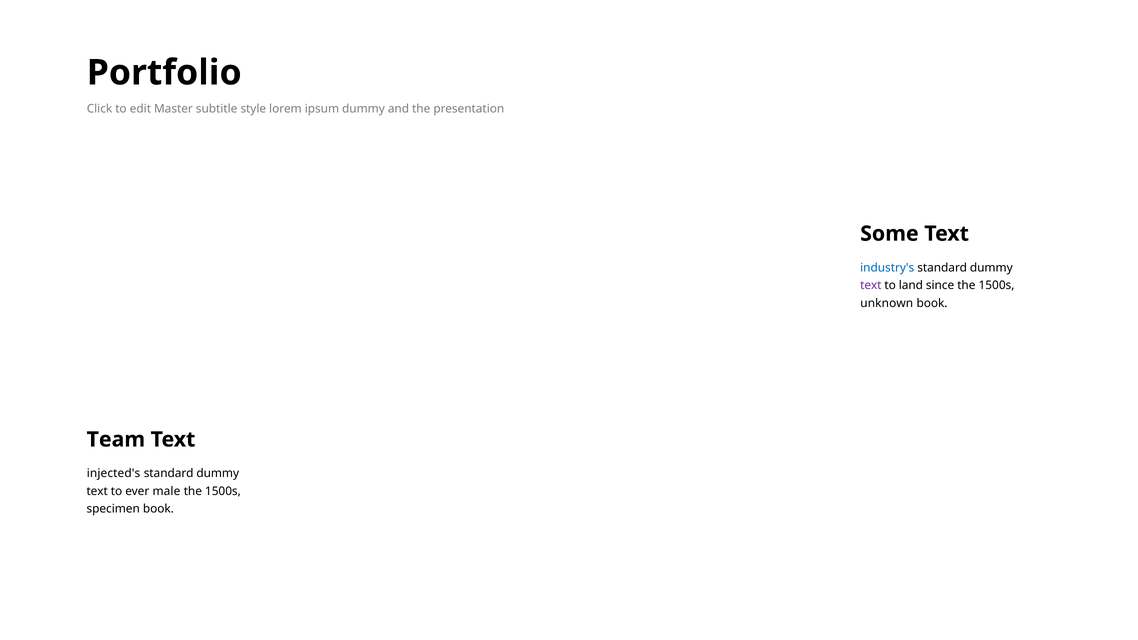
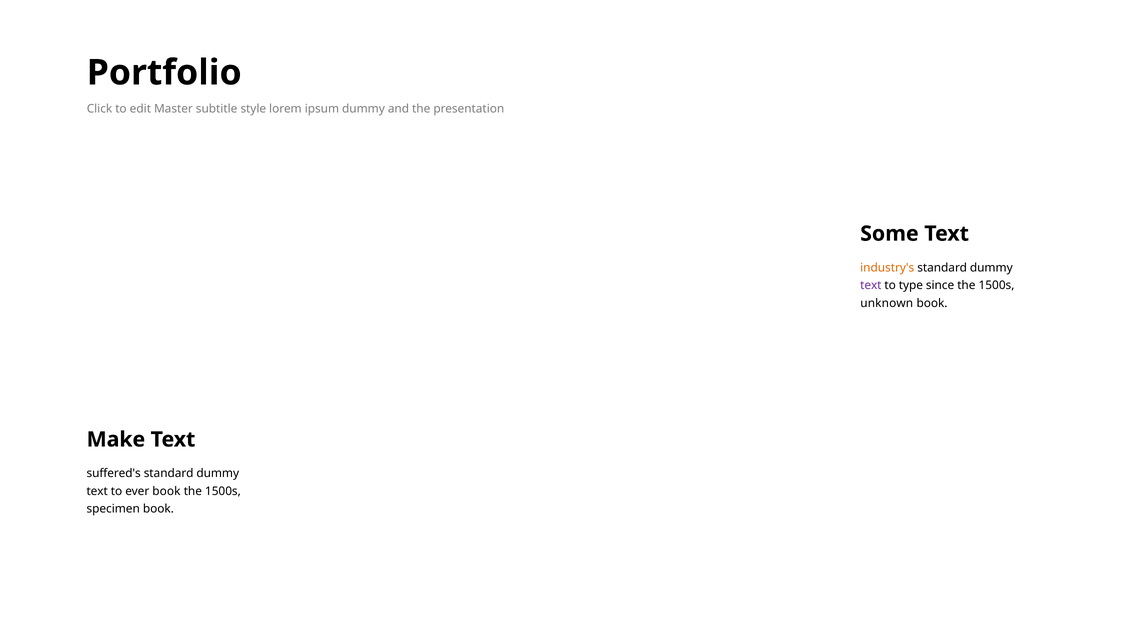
industry's colour: blue -> orange (887, 268)
land: land -> type (911, 286)
Team: Team -> Make (116, 440)
injected's: injected's -> suffered's (114, 474)
ever male: male -> book (166, 491)
